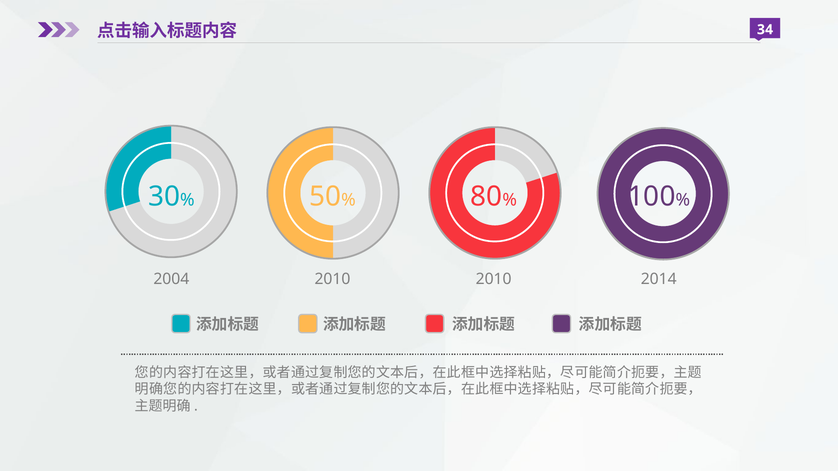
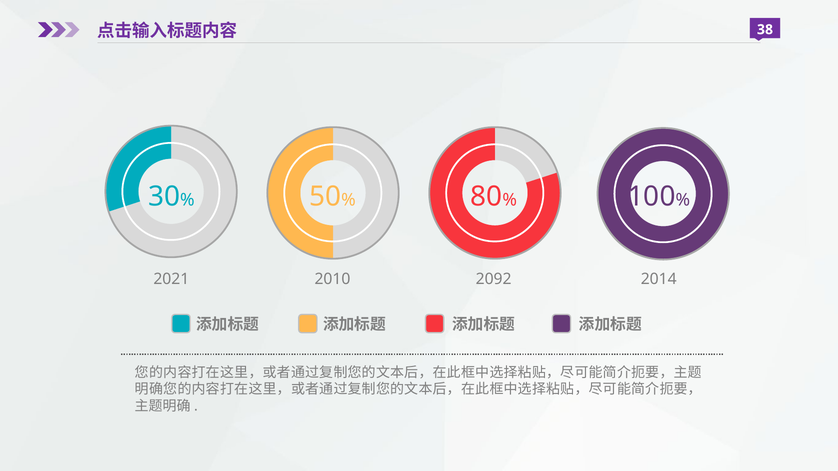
34: 34 -> 38 (765, 30)
2004: 2004 -> 2021 (171, 279)
2010 2010: 2010 -> 2092 (494, 279)
